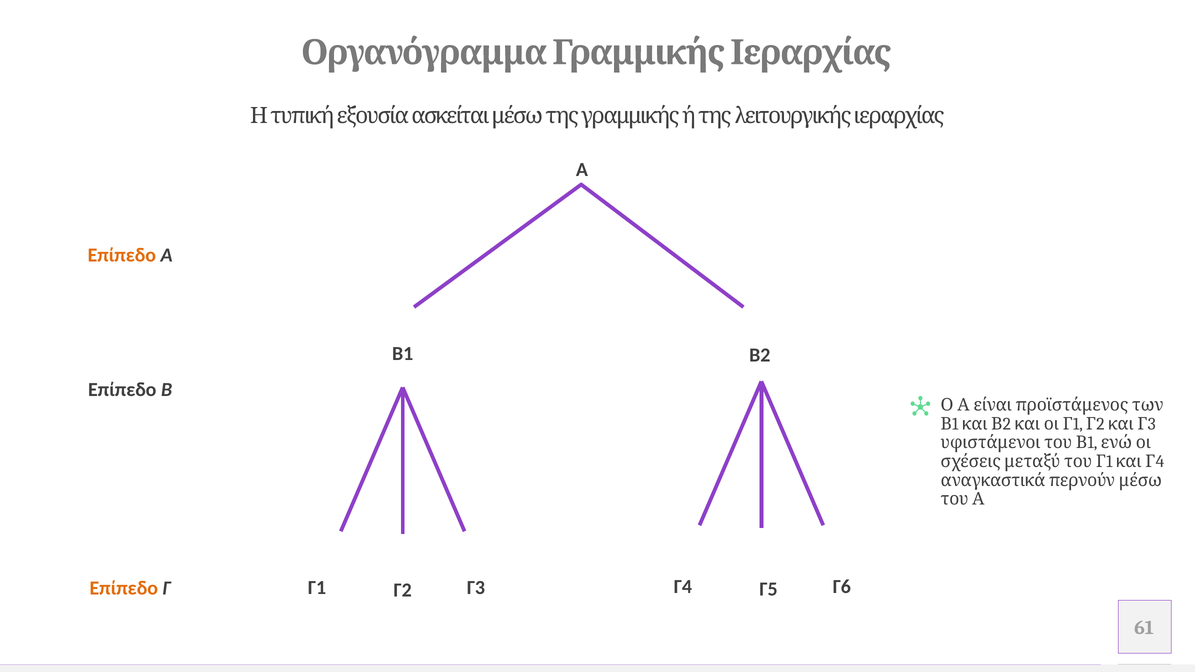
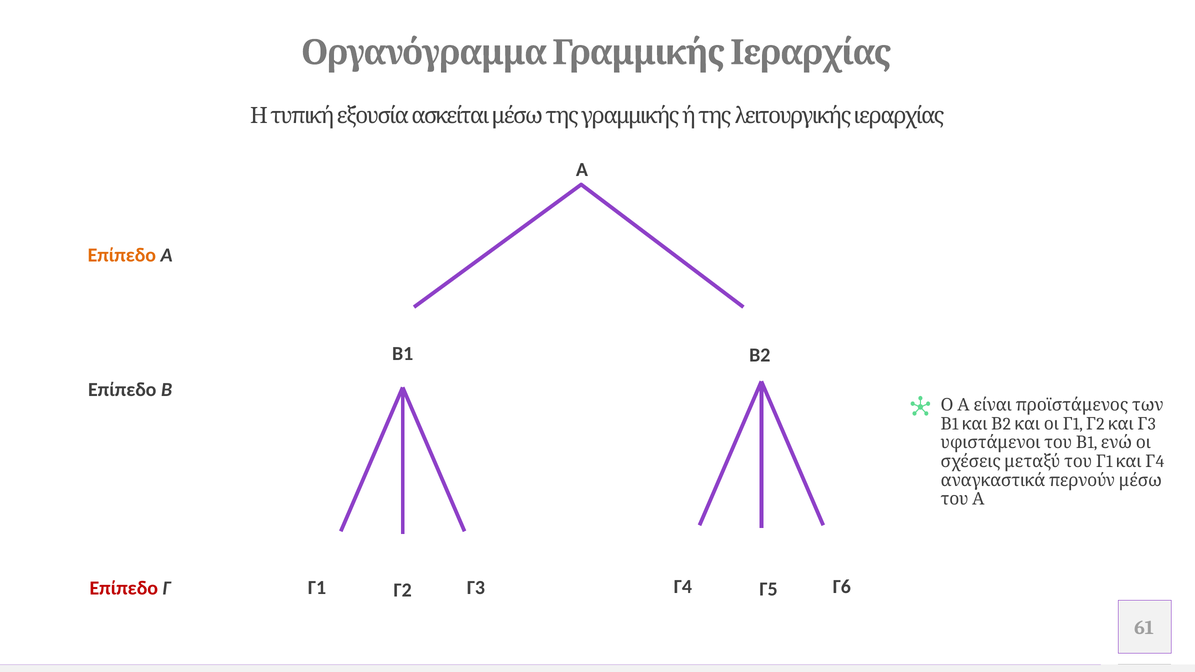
Επίπεδο colour: orange -> red (124, 588)
